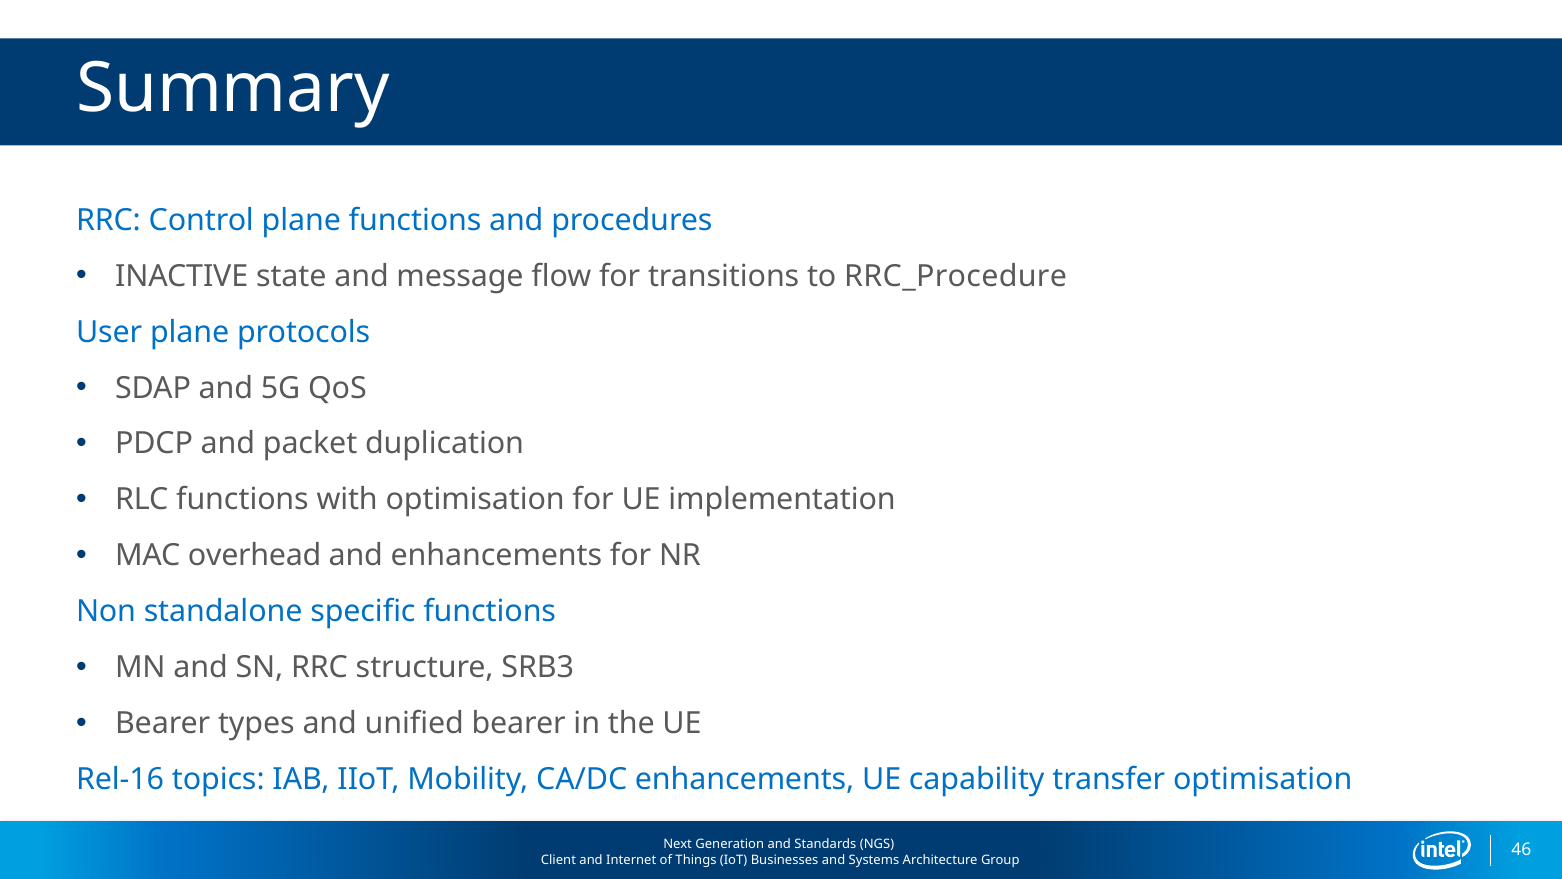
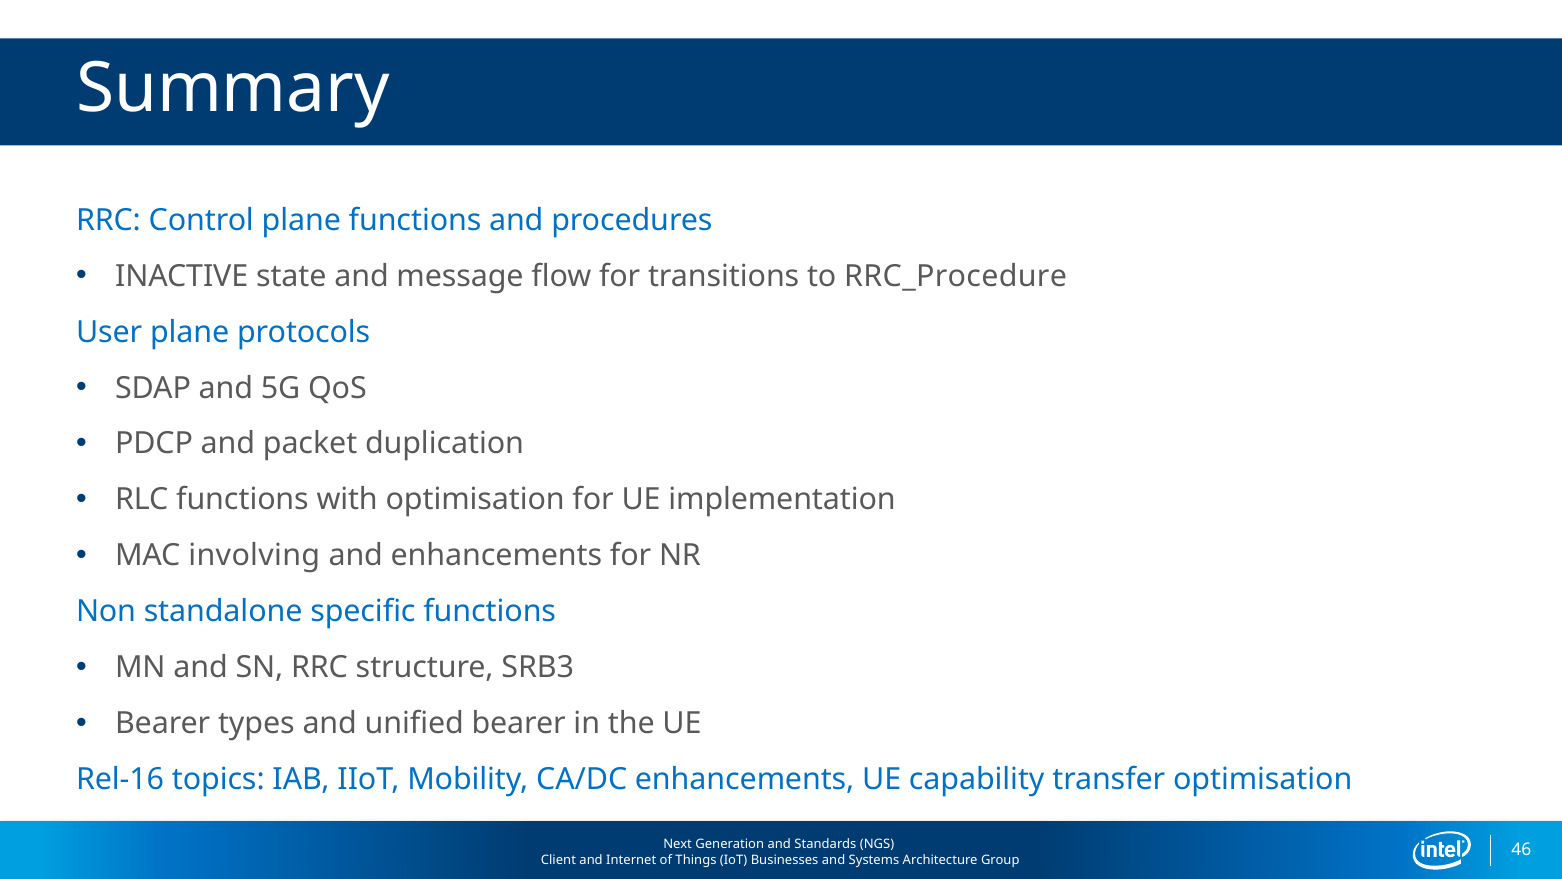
overhead: overhead -> involving (254, 556)
